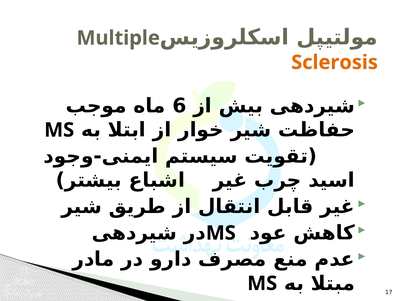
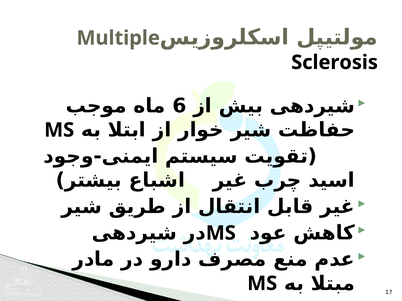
Sclerosis colour: orange -> black (335, 63)
